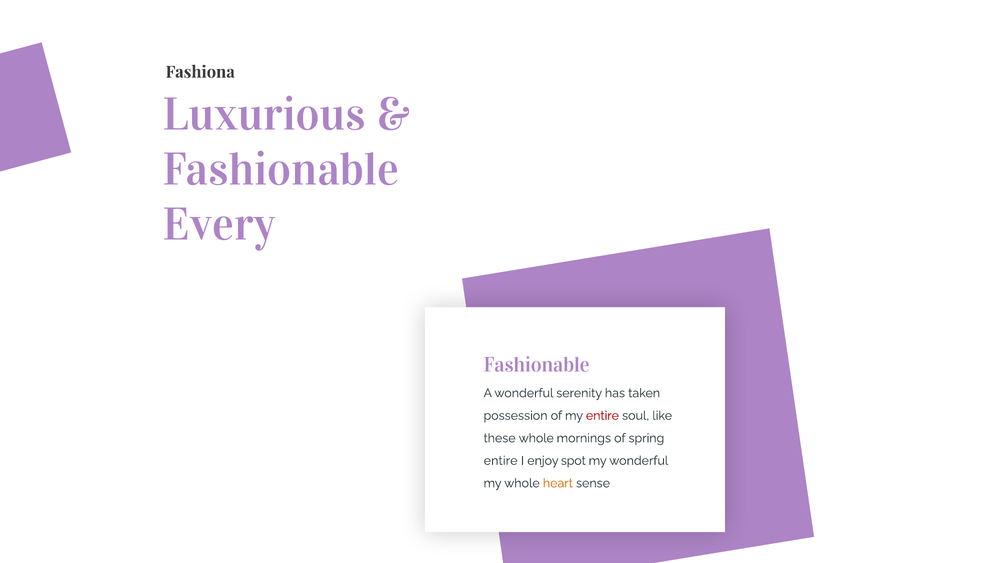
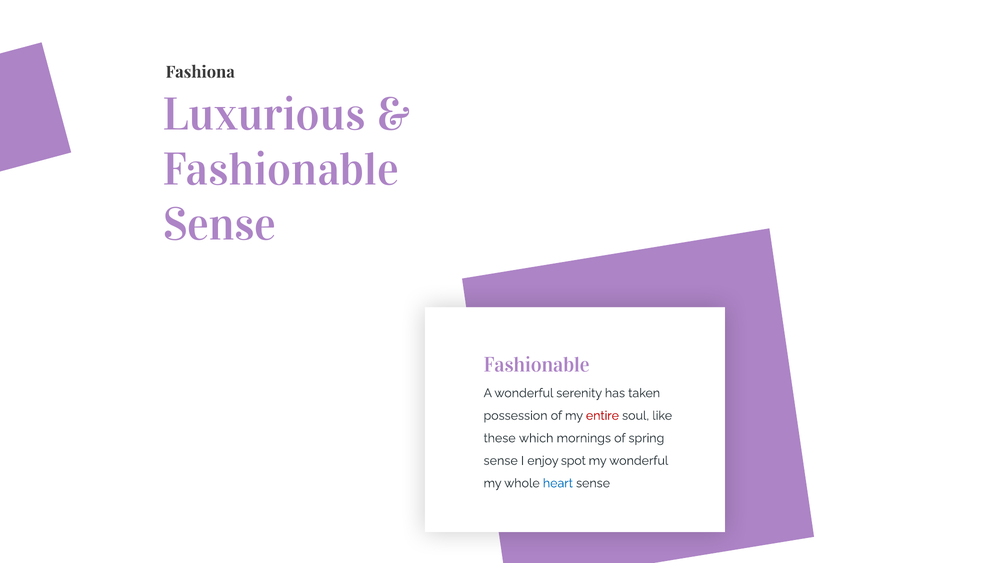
Every: Every -> Sense (220, 225)
these whole: whole -> which (536, 438)
entire: entire -> sense (501, 460)
heart colour: orange -> blue (558, 483)
